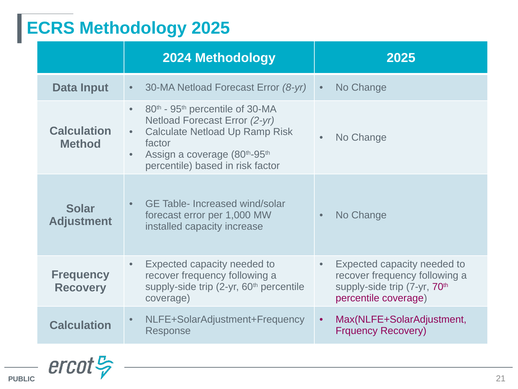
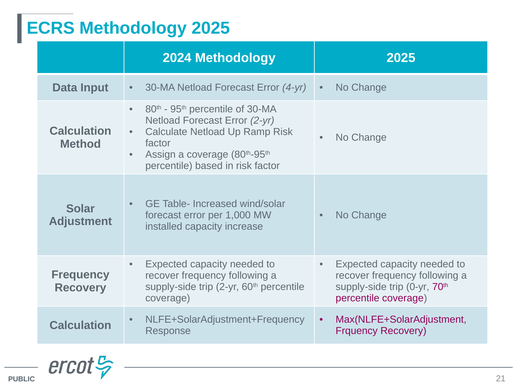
8-yr: 8-yr -> 4-yr (294, 87)
7-yr: 7-yr -> 0-yr (418, 286)
